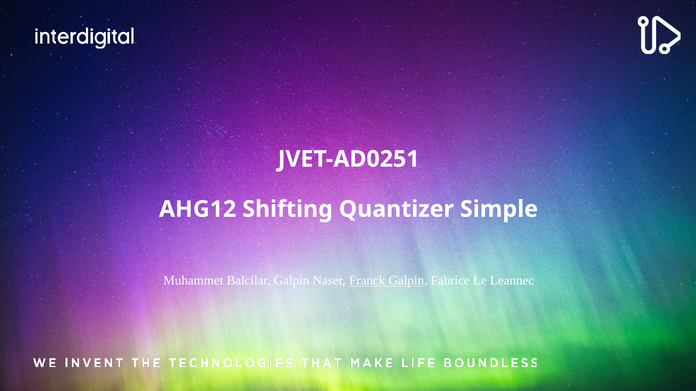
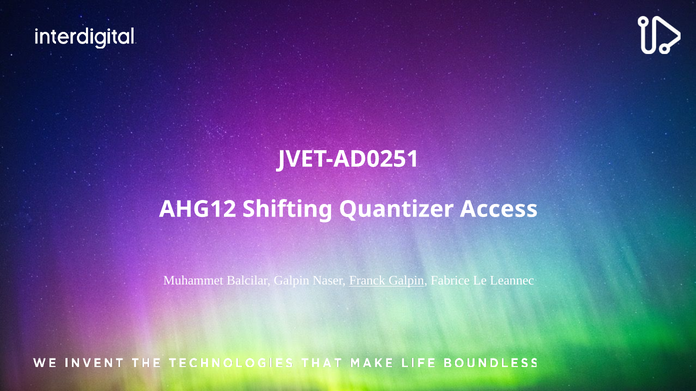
Simple: Simple -> Access (499, 209)
